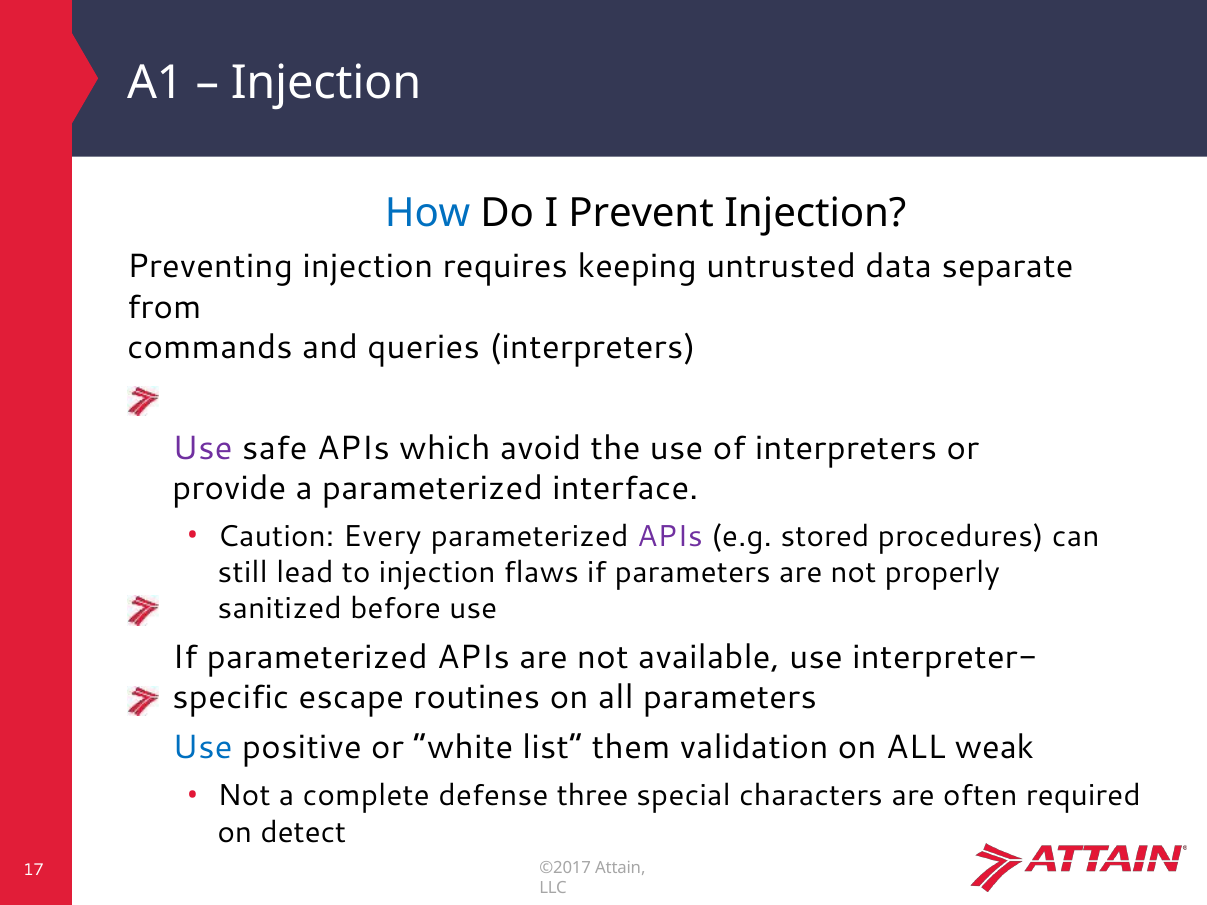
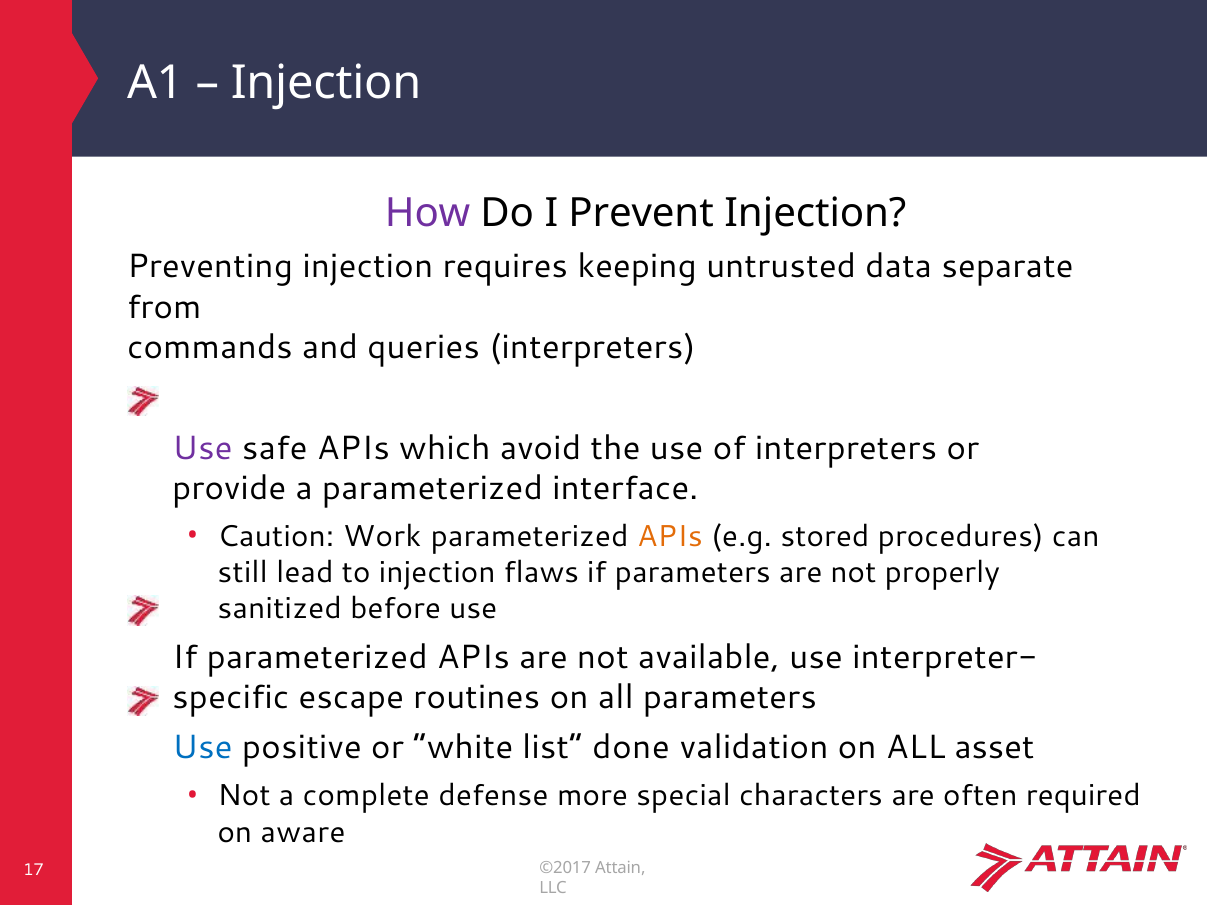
How colour: blue -> purple (428, 213)
Every: Every -> Work (382, 537)
APIs colour: purple -> orange (670, 537)
them: them -> done (631, 748)
weak: weak -> asset (994, 748)
three: three -> more (593, 796)
detect: detect -> aware (303, 832)
